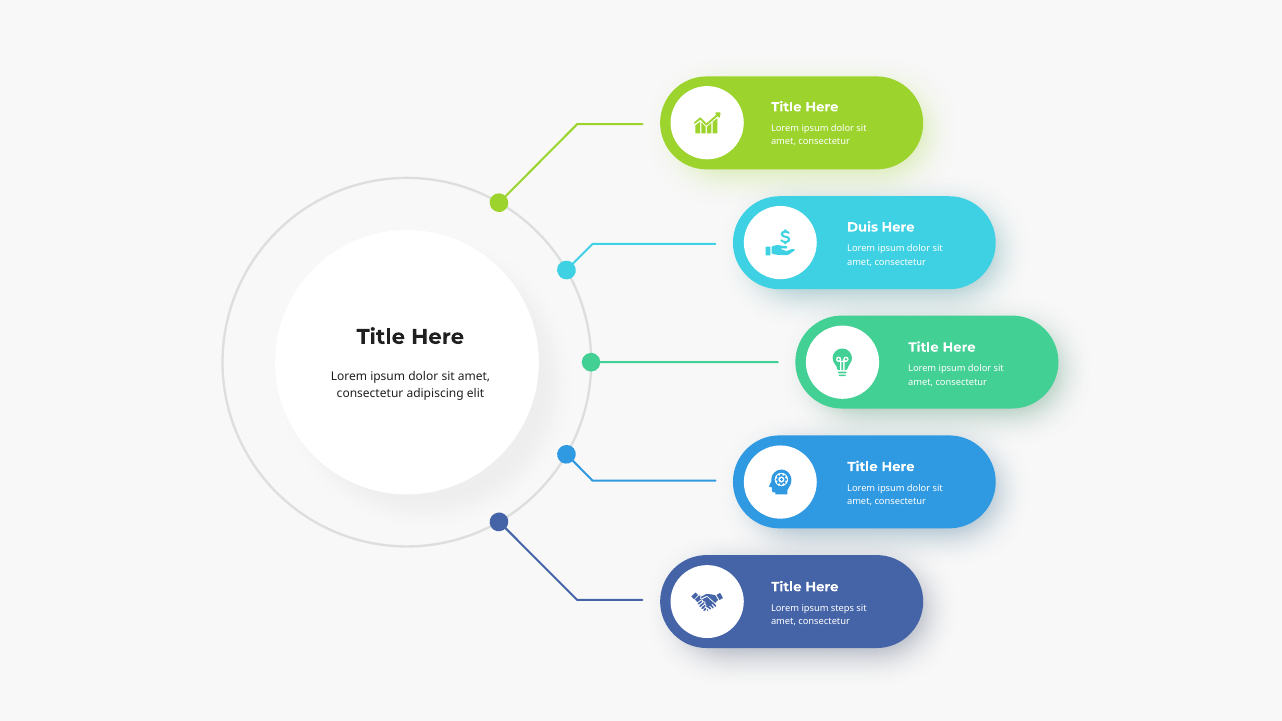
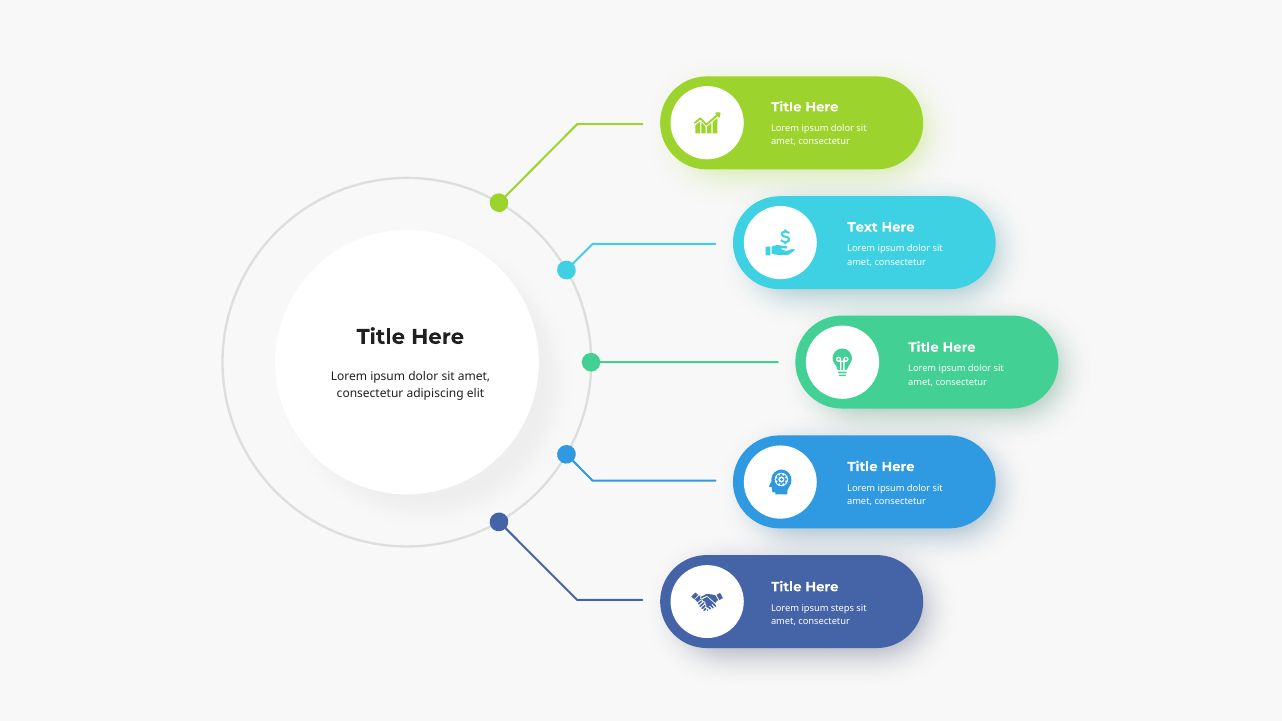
Duis: Duis -> Text (863, 227)
